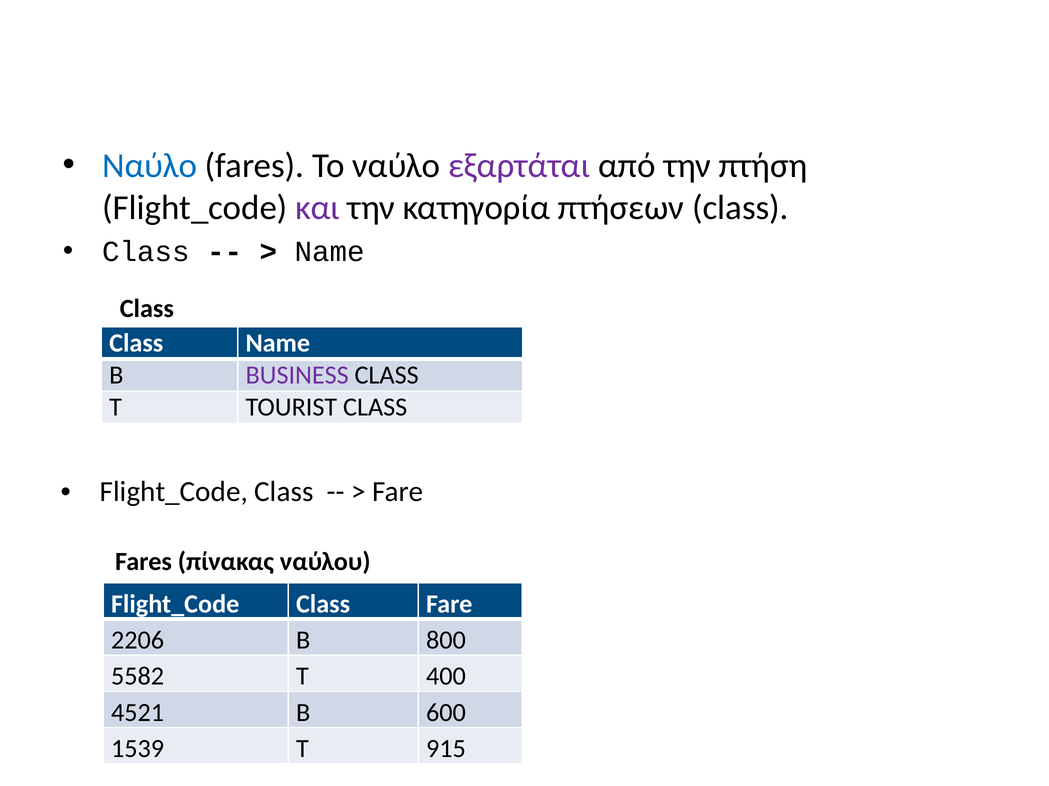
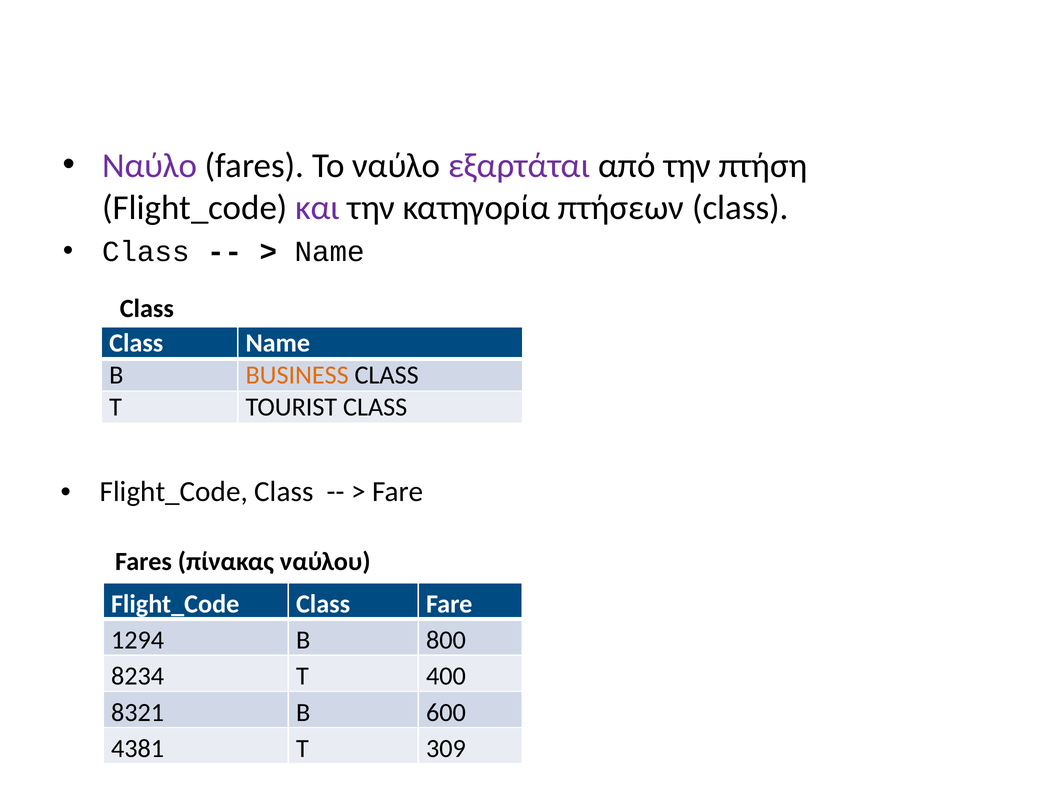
Ναύλο colour: blue -> purple (150, 166)
BUSINESS colour: purple -> orange (297, 376)
2206: 2206 -> 1294 (138, 641)
5582: 5582 -> 8234 (138, 677)
4521: 4521 -> 8321 (138, 713)
1539: 1539 -> 4381 (138, 749)
915: 915 -> 309 (446, 749)
